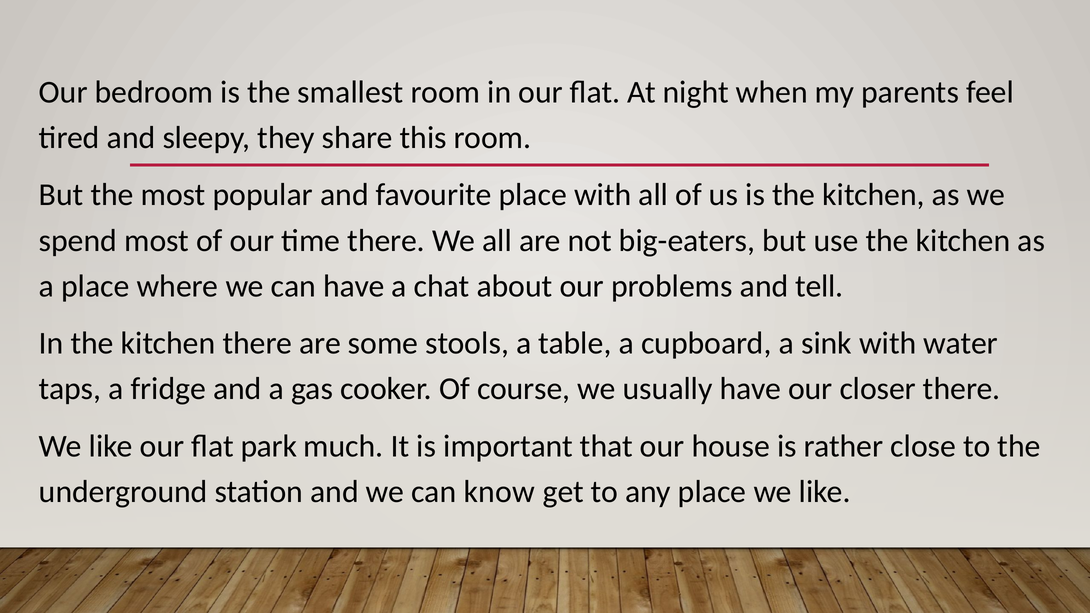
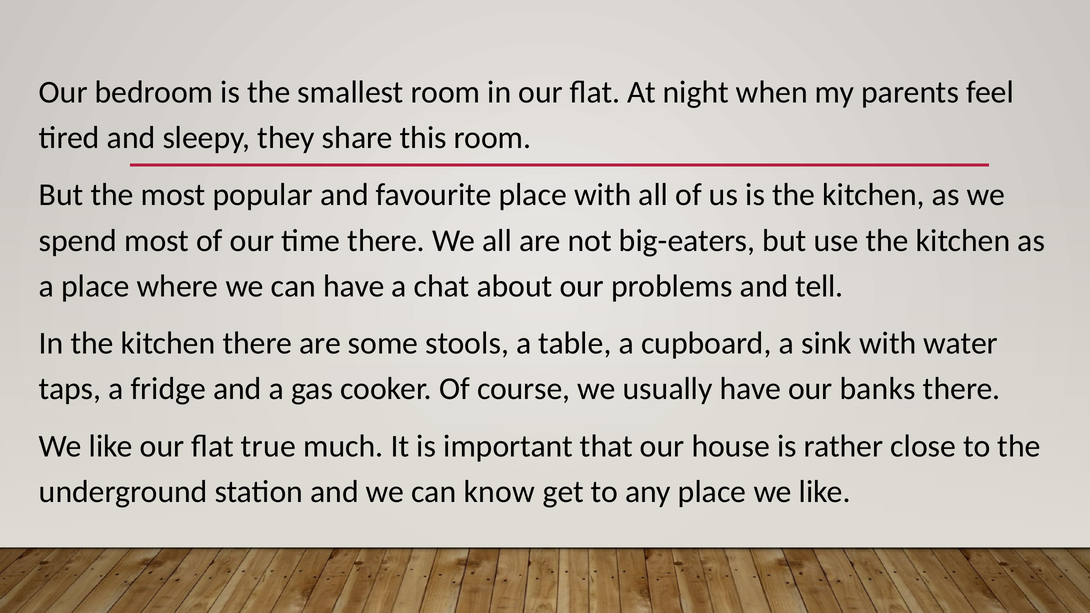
closer: closer -> banks (878, 389)
park: park -> true (268, 446)
